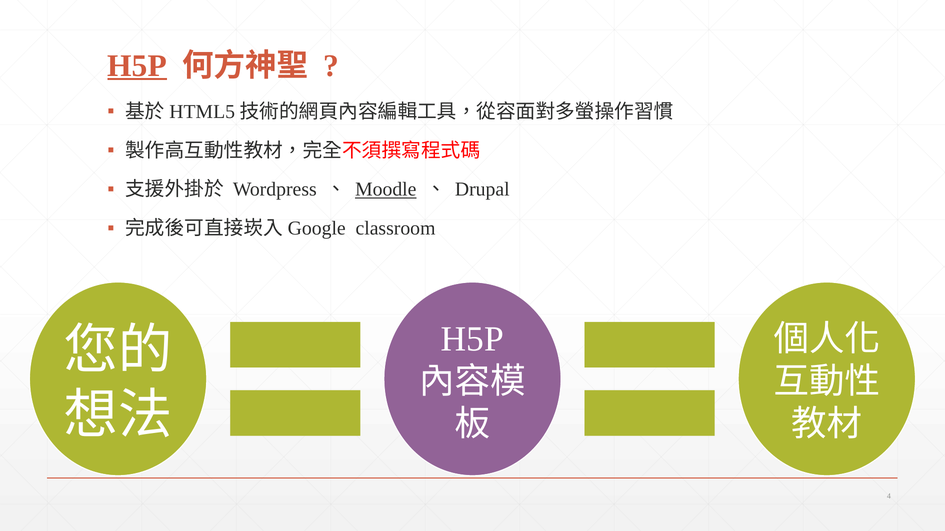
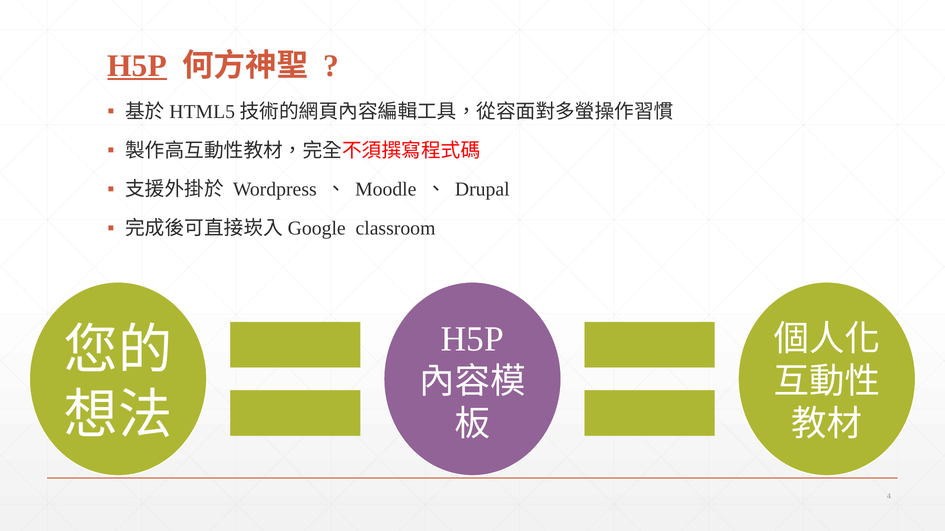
Moodle underline: present -> none (386, 190)
